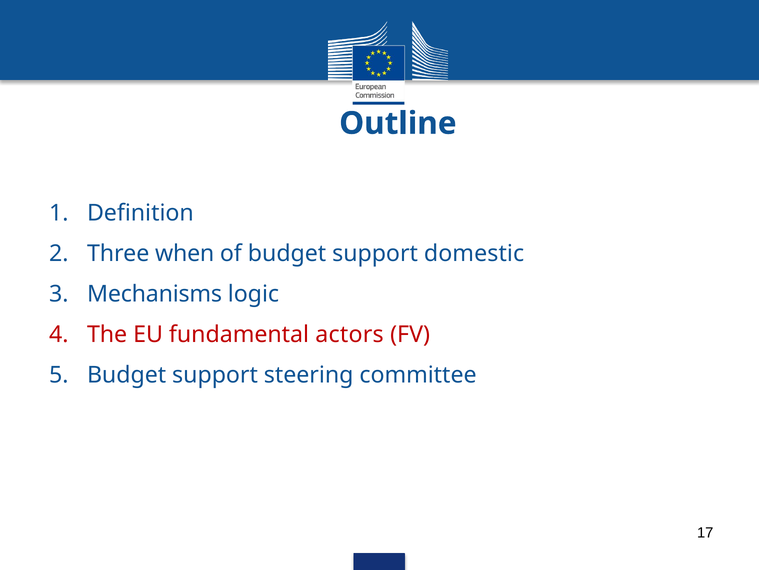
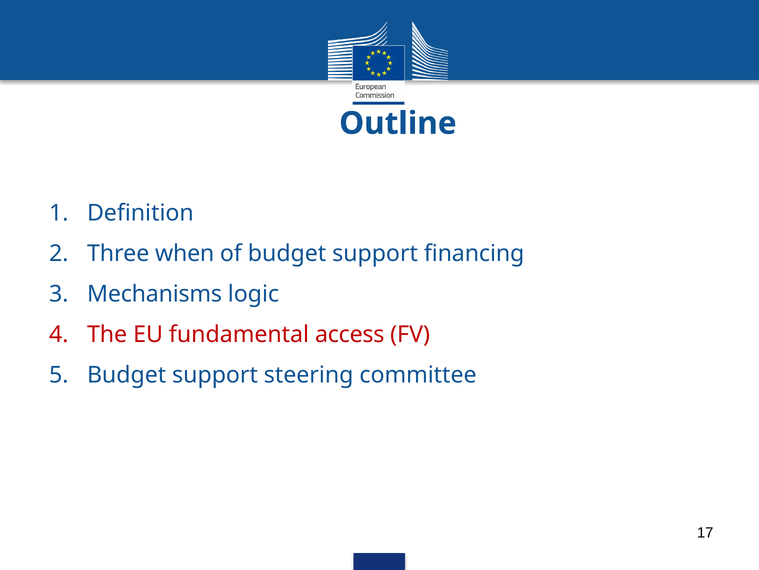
domestic: domestic -> financing (474, 253)
actors: actors -> access (350, 334)
